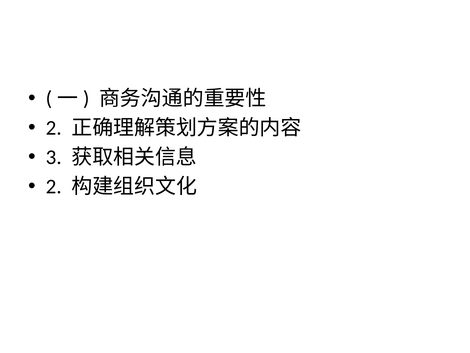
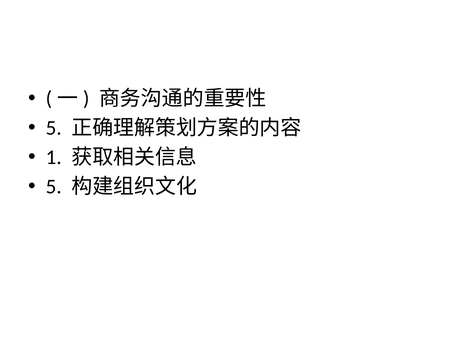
2: 2 -> 5 (54, 128)
3: 3 -> 1 (54, 157)
2: 2 -> 5 (54, 186)
